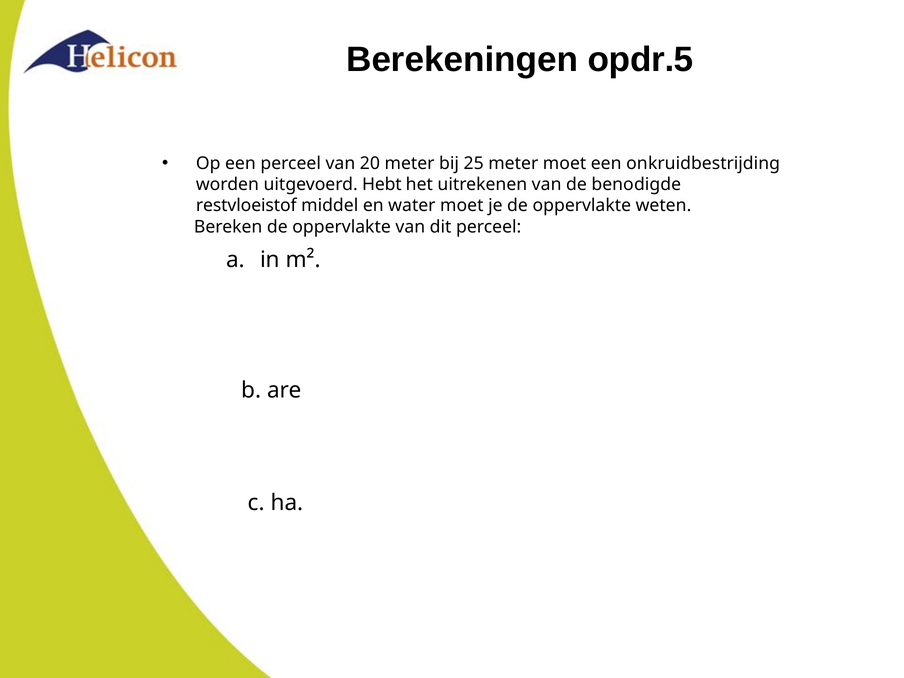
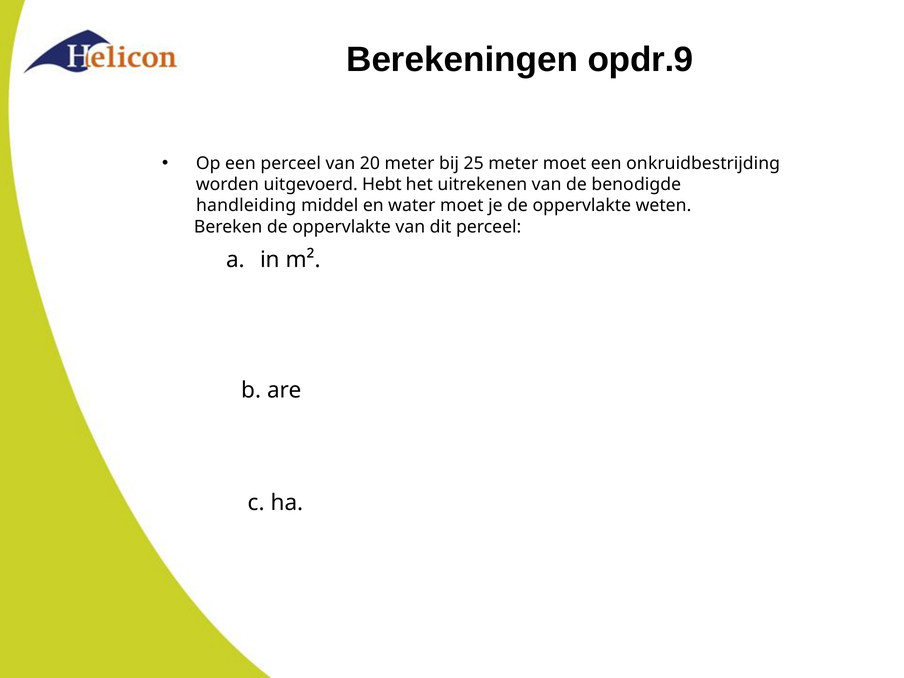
opdr.5: opdr.5 -> opdr.9 (641, 60)
restvloeistof: restvloeistof -> handleiding (246, 206)
